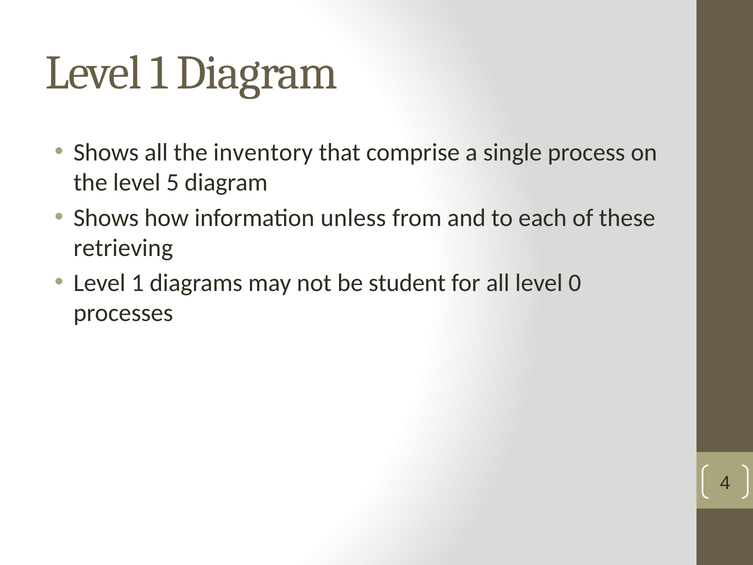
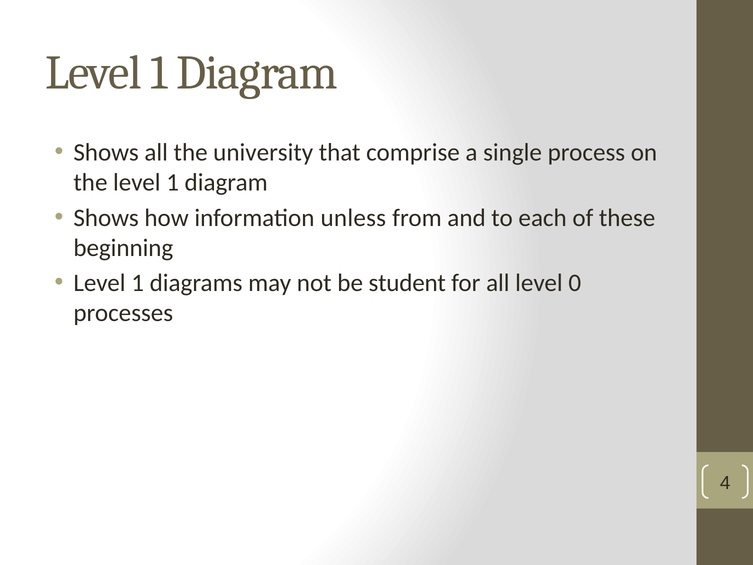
inventory: inventory -> university (263, 152)
the level 5: 5 -> 1 (173, 182)
retrieving: retrieving -> beginning (123, 248)
